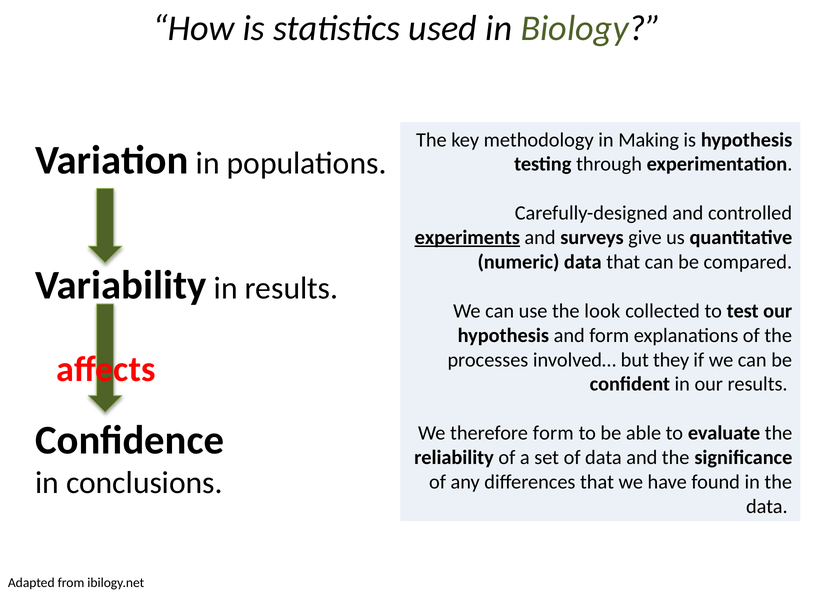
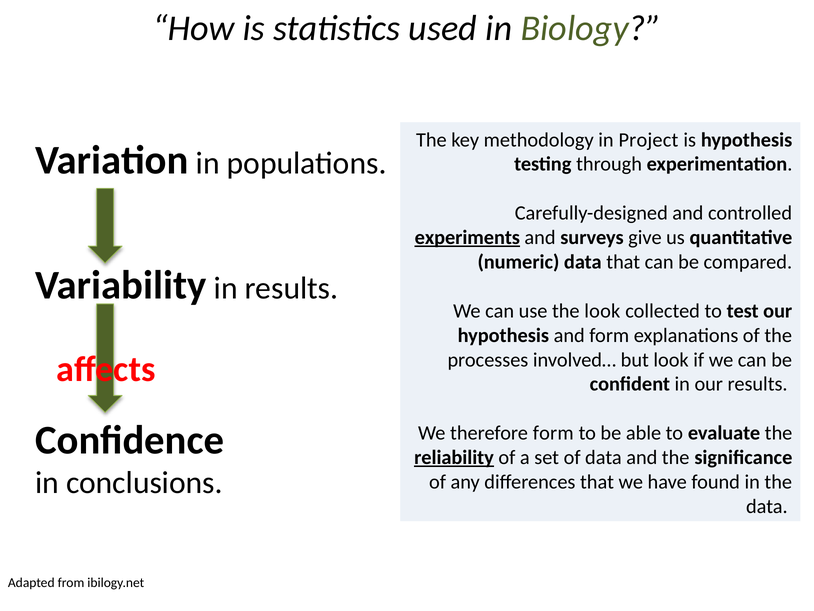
Making: Making -> Project (648, 140)
but they: they -> look (671, 359)
reliability underline: none -> present (454, 457)
